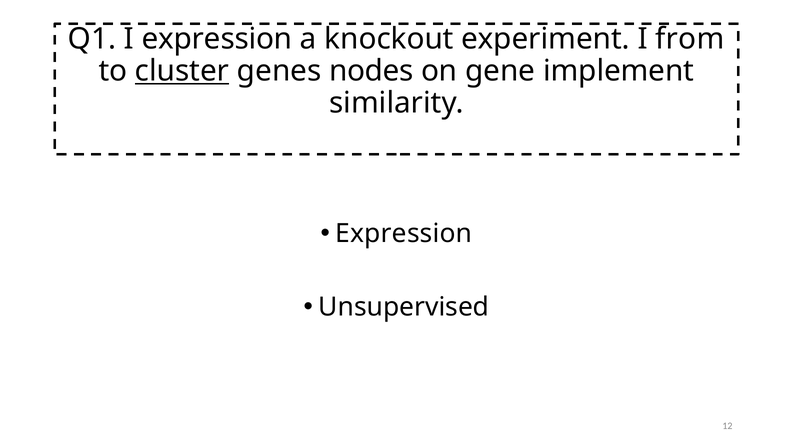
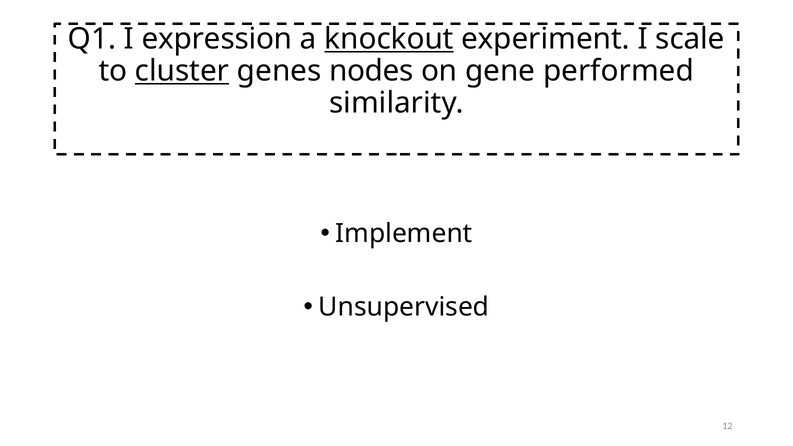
knockout underline: none -> present (389, 39)
from: from -> scale (690, 39)
implement: implement -> performed (619, 71)
Expression: Expression -> Implement (404, 233)
